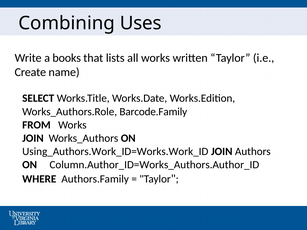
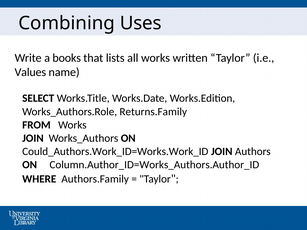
Create: Create -> Values (30, 72)
Barcode.Family: Barcode.Family -> Returns.Family (153, 112)
Using_Authors.Work_ID=Works.Work_ID: Using_Authors.Work_ID=Works.Work_ID -> Could_Authors.Work_ID=Works.Work_ID (115, 152)
